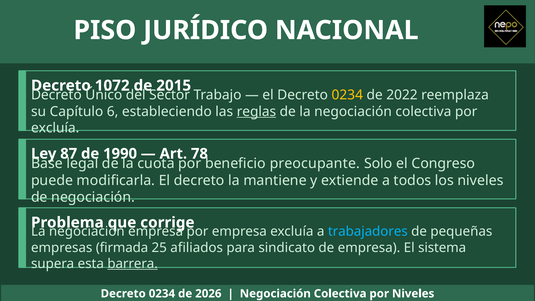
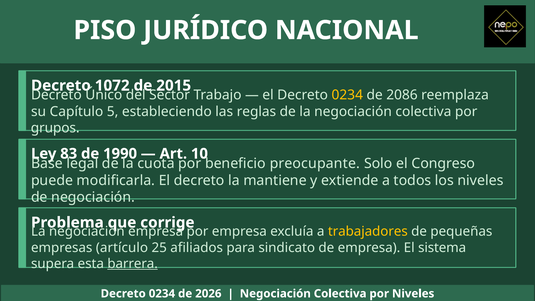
2022: 2022 -> 2086 (402, 95)
6: 6 -> 5 (113, 111)
reglas underline: present -> none (256, 111)
excluía: excluía -> grupos (55, 128)
87: 87 -> 83 (69, 154)
78: 78 -> 10 (199, 154)
trabajadores colour: light blue -> yellow (368, 232)
firmada: firmada -> artículo (122, 248)
